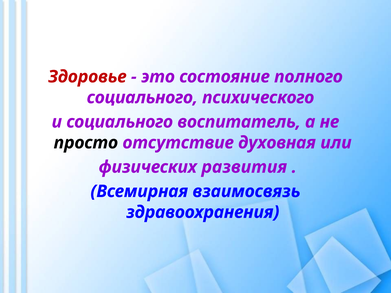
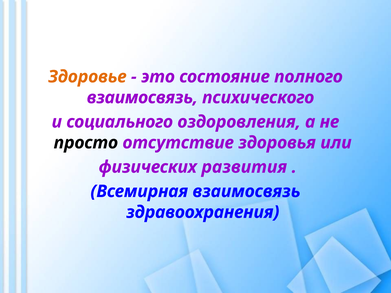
Здоровье colour: red -> orange (87, 77)
социального: социального -> взаимосвязь (142, 98)
воспитатель: воспитатель -> оздоровления (239, 122)
духовная: духовная -> здоровья (277, 143)
